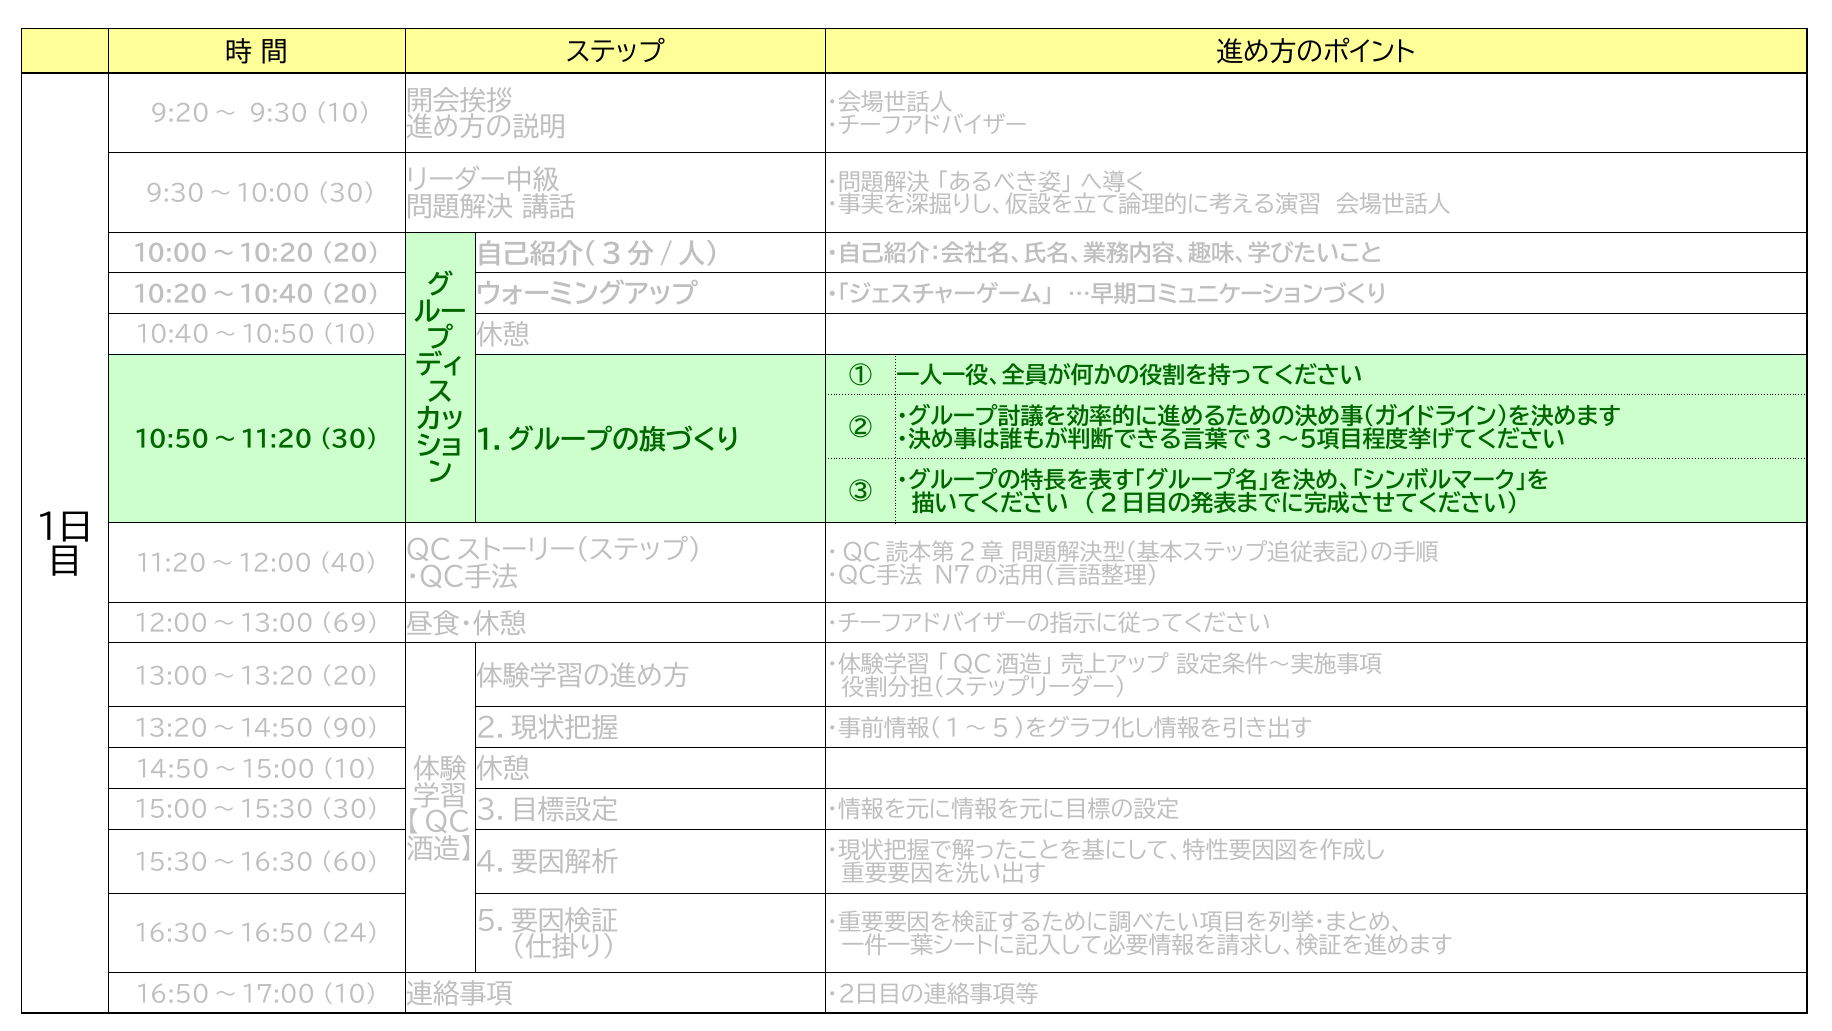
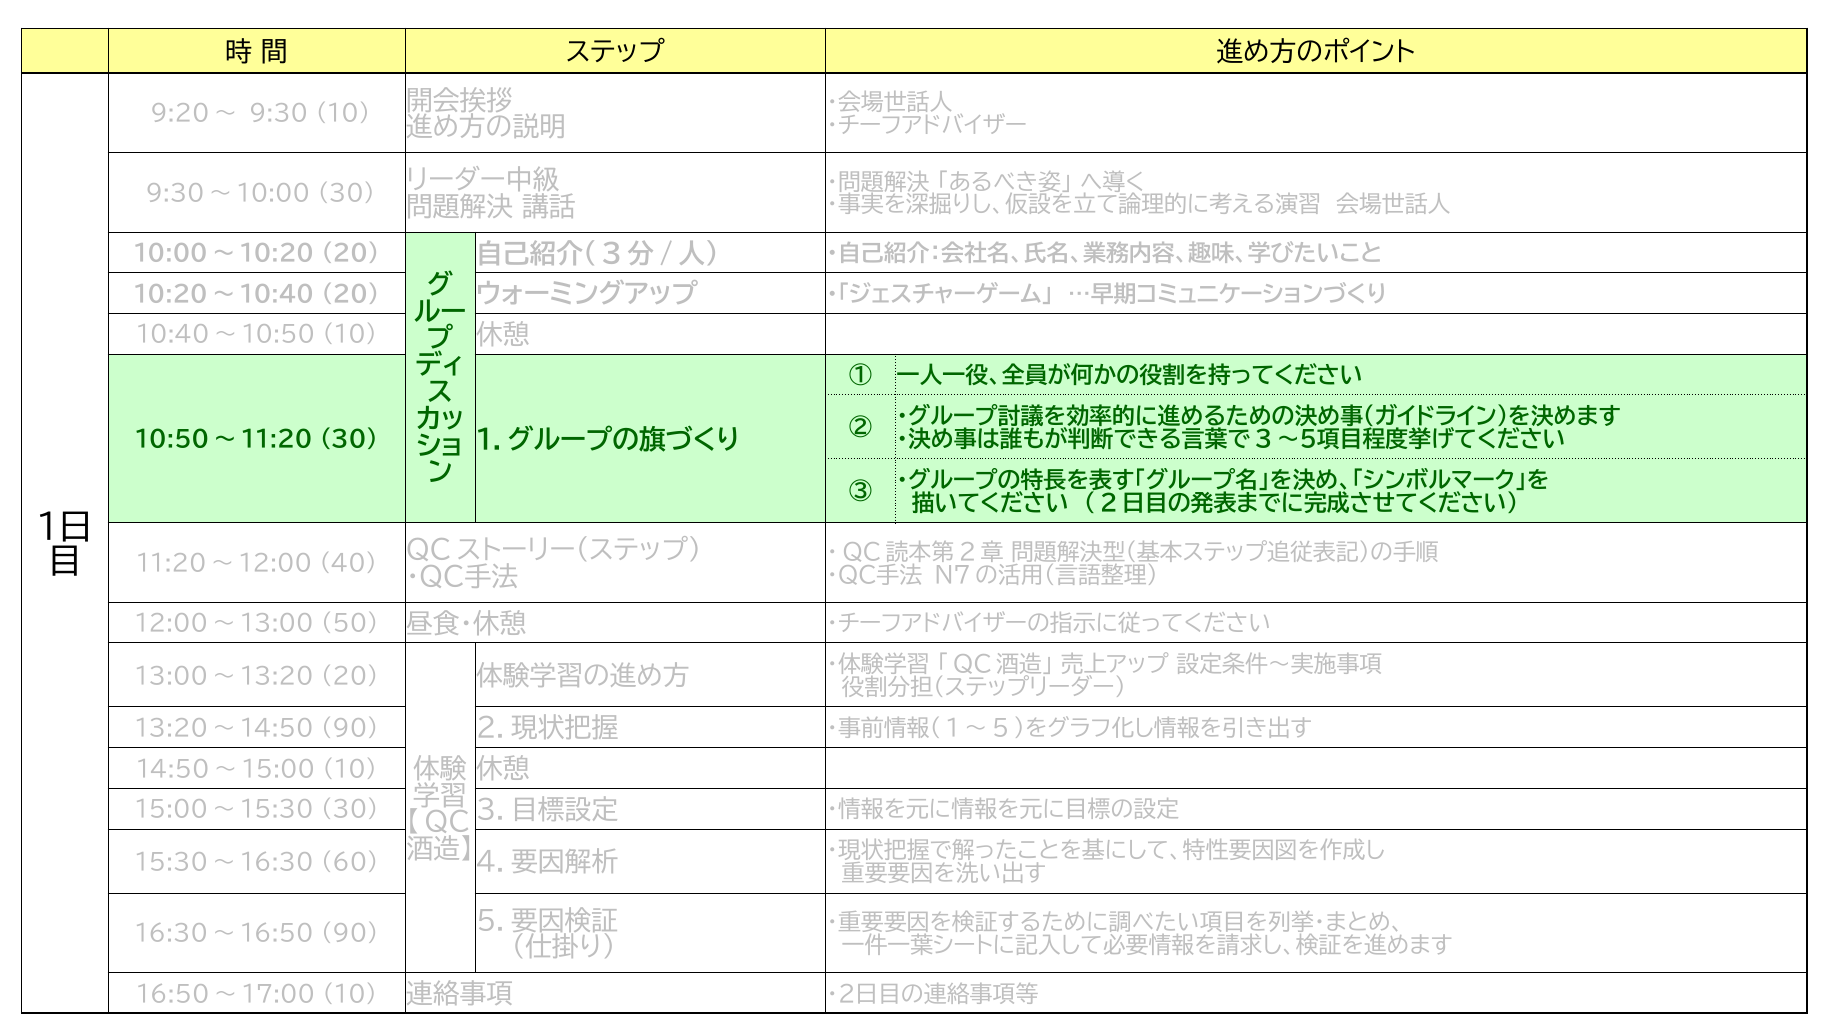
69: 69 -> 50 (350, 624)
16:30～16:50 24: 24 -> 90 (350, 934)
